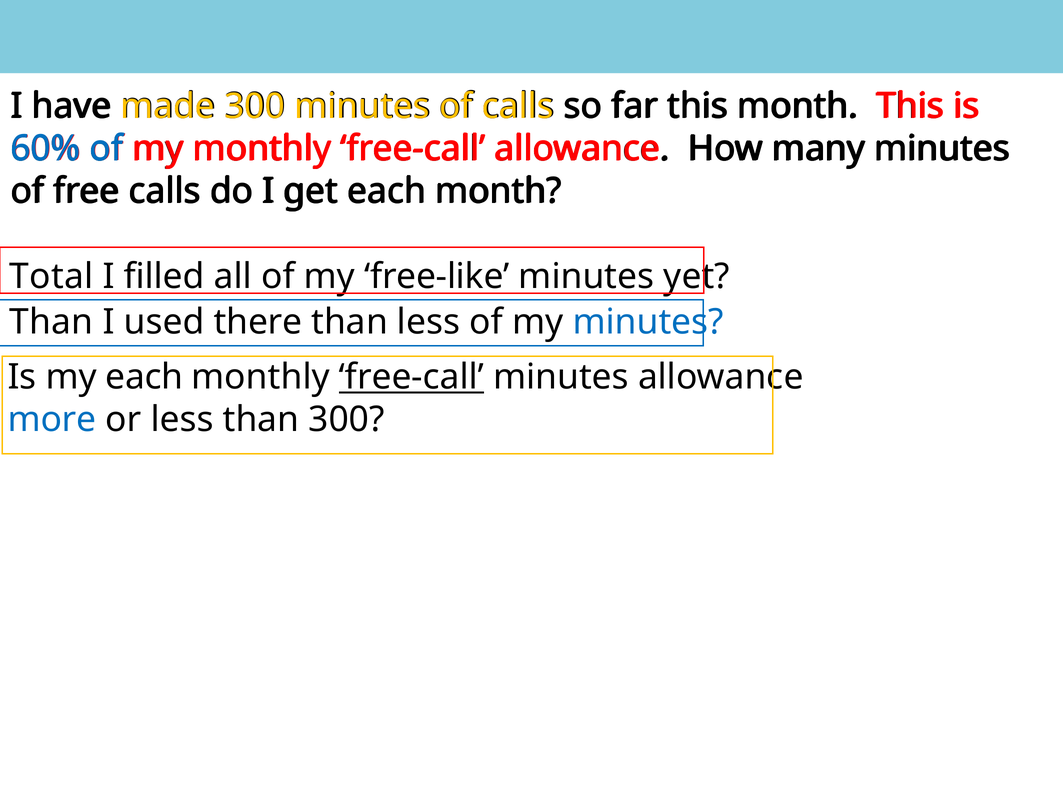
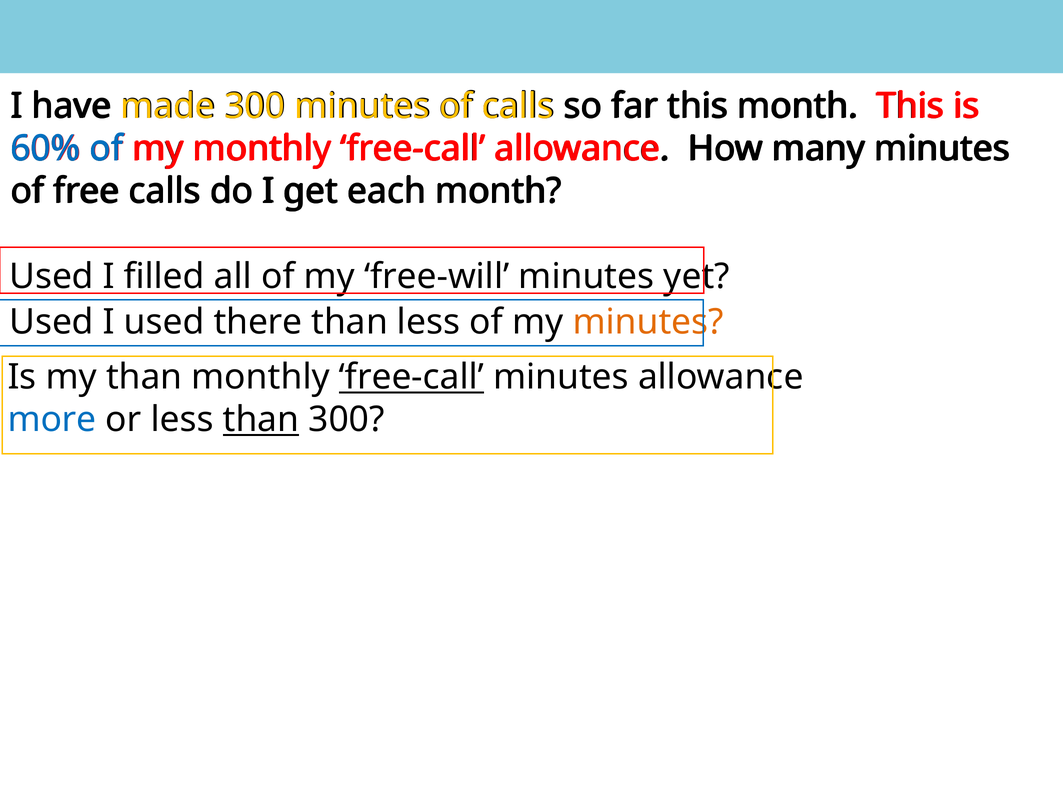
Total: Total -> Used (52, 276)
free-like: free-like -> free-will (437, 276)
Than: Than -> Used (52, 322)
minutes colour: blue -> orange (648, 322)
my each: each -> than (144, 377)
than underline: none -> present (261, 420)
